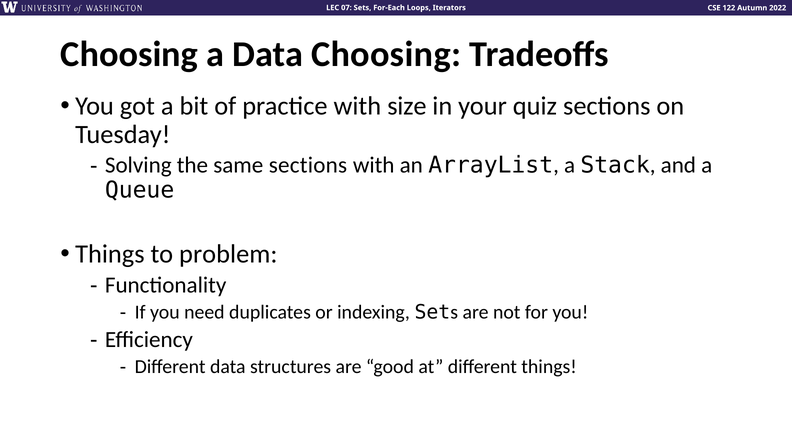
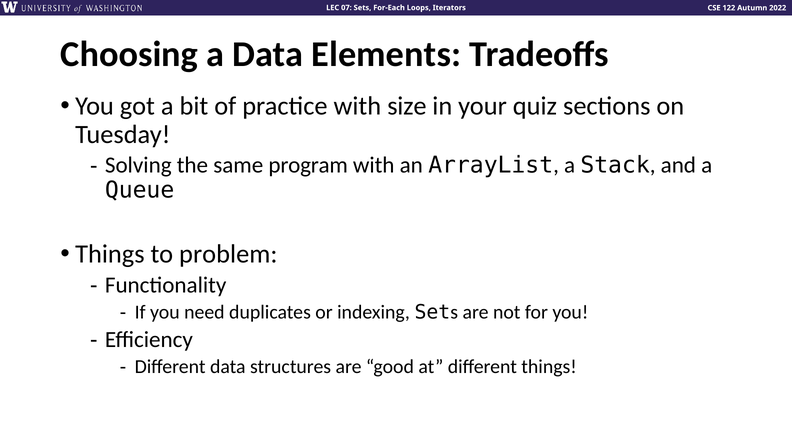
Data Choosing: Choosing -> Elements (386, 54)
same sections: sections -> program (308, 166)
